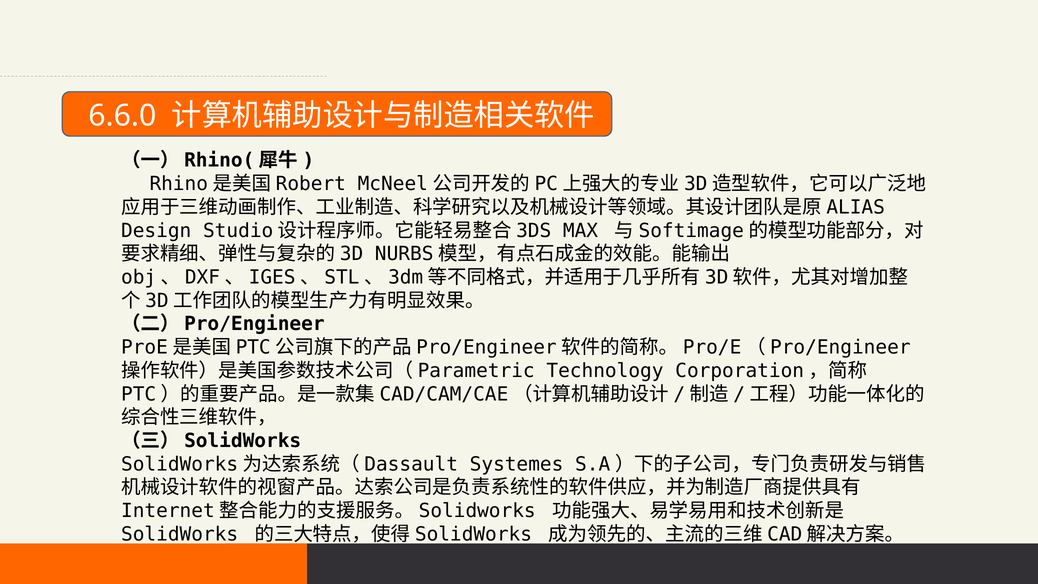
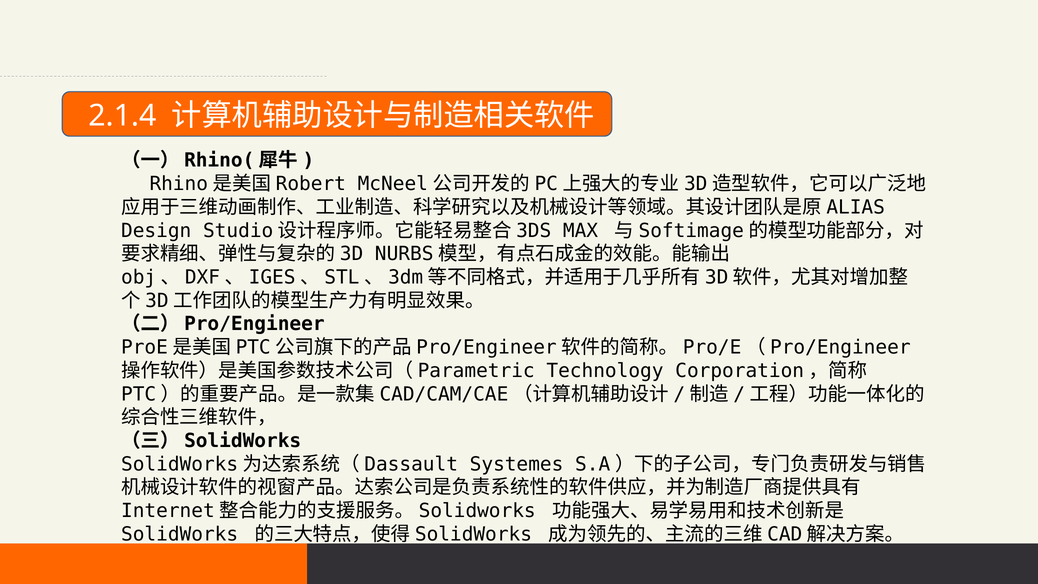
6.6.0: 6.6.0 -> 2.1.4 (122, 116)
